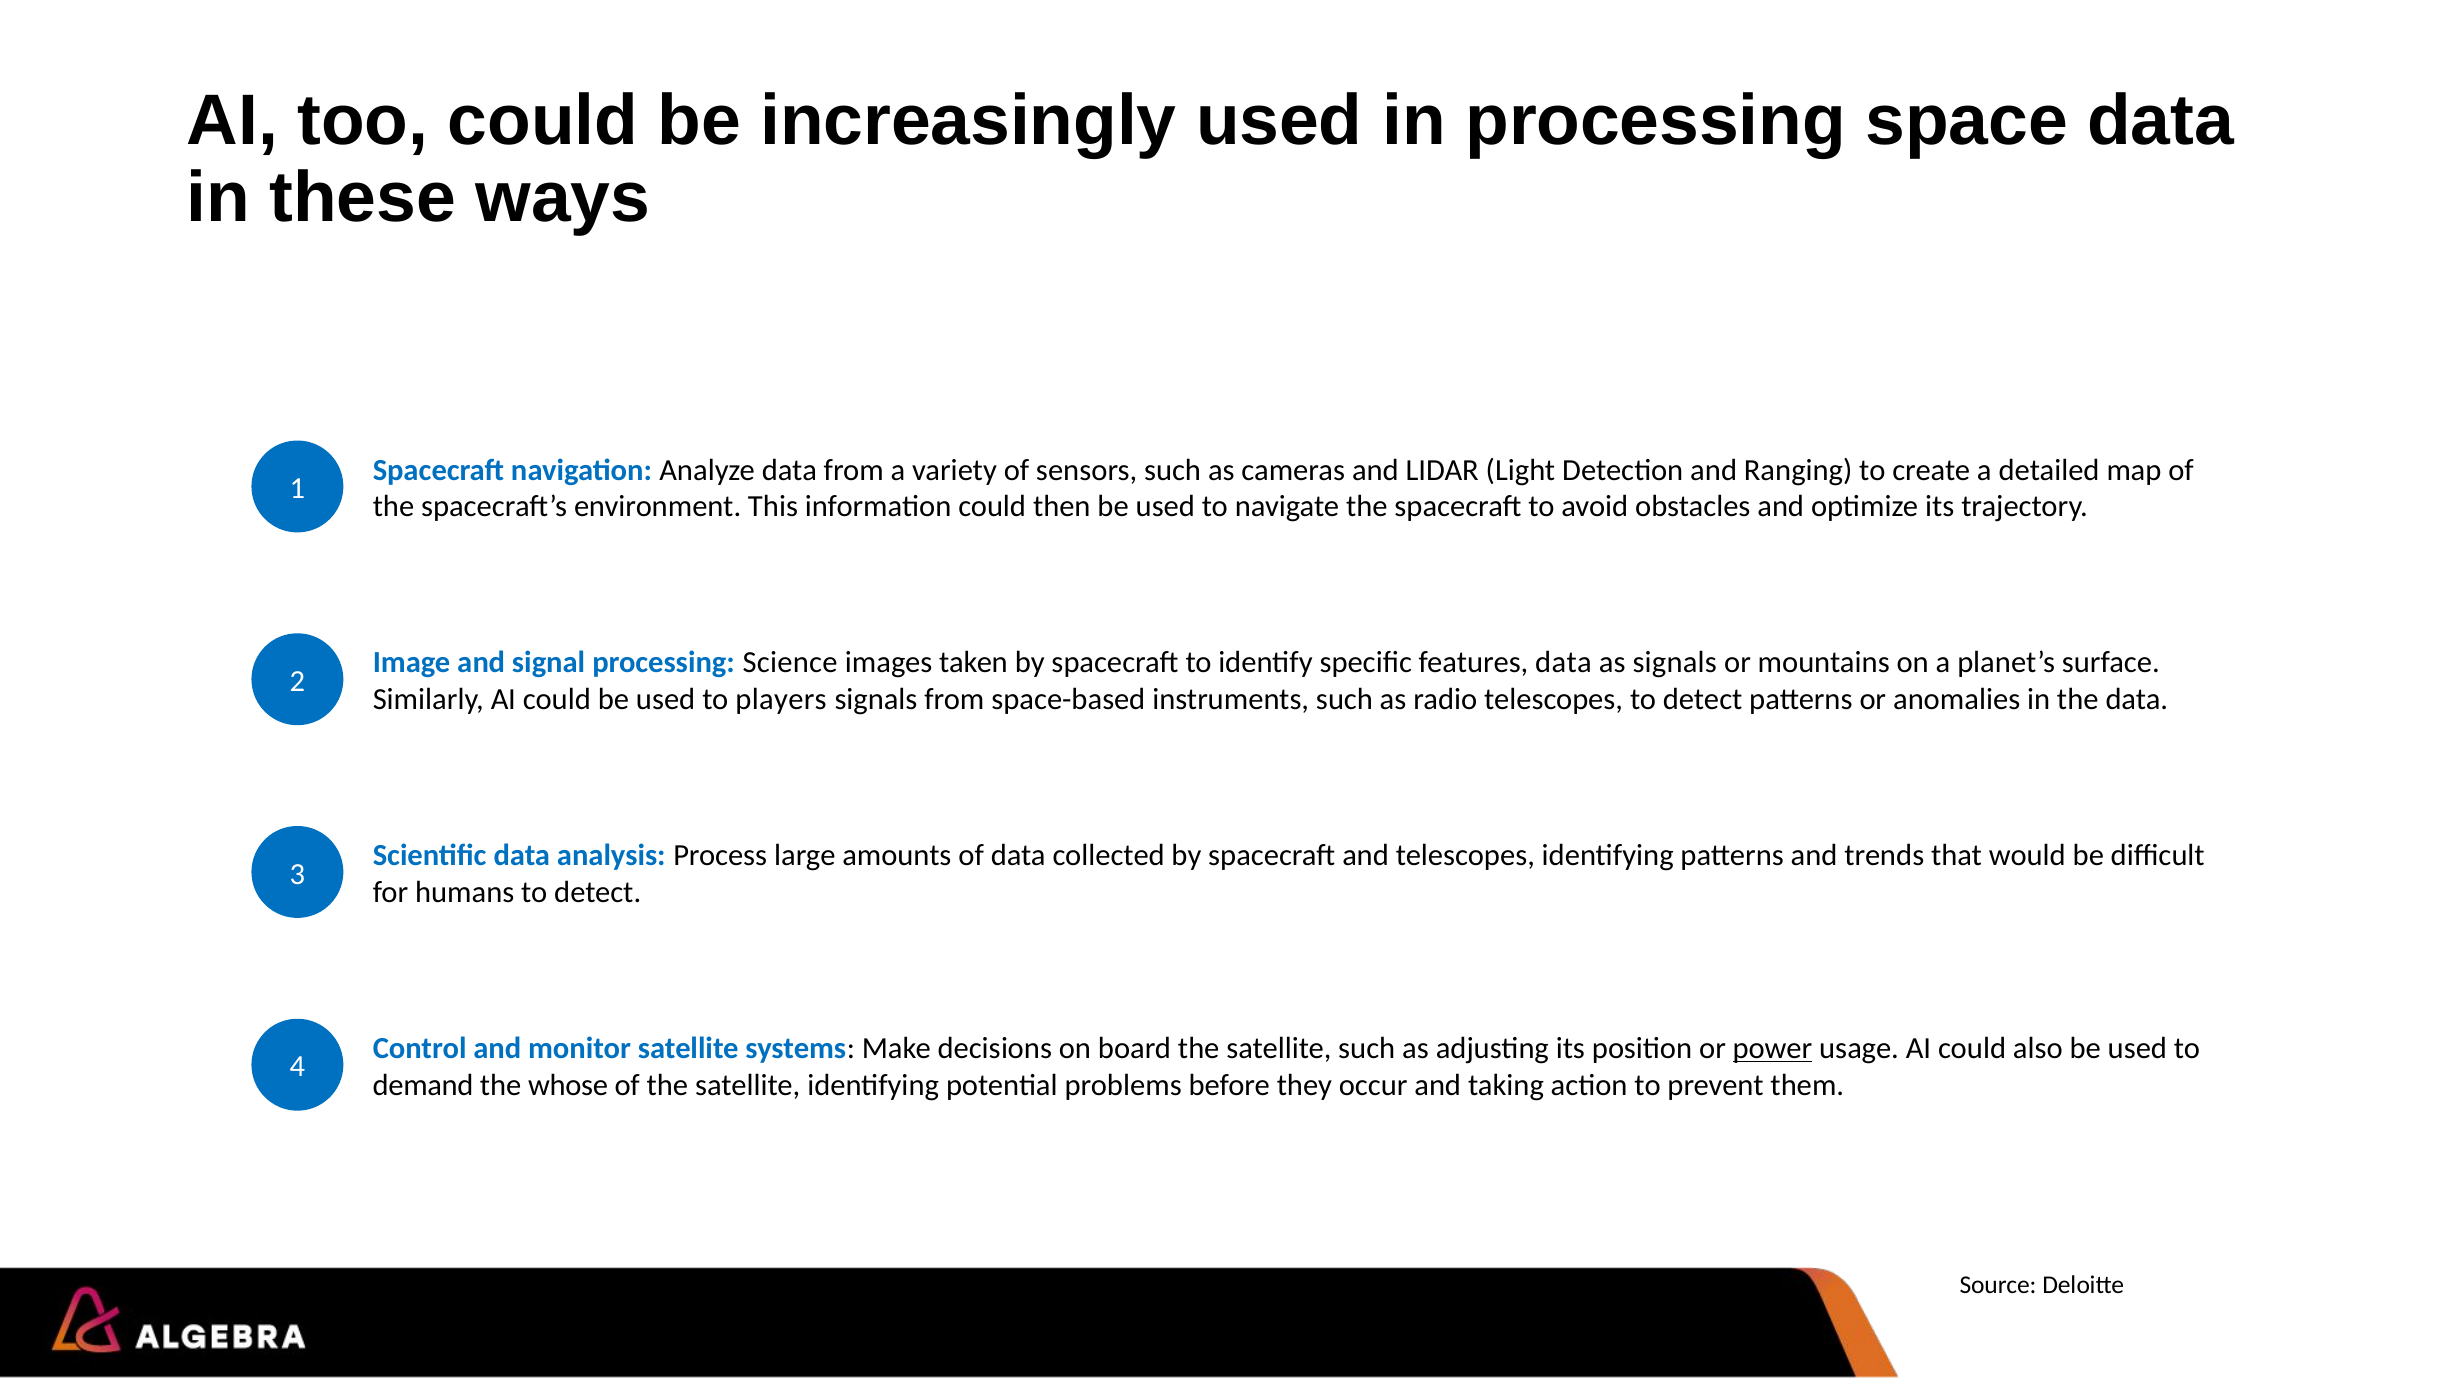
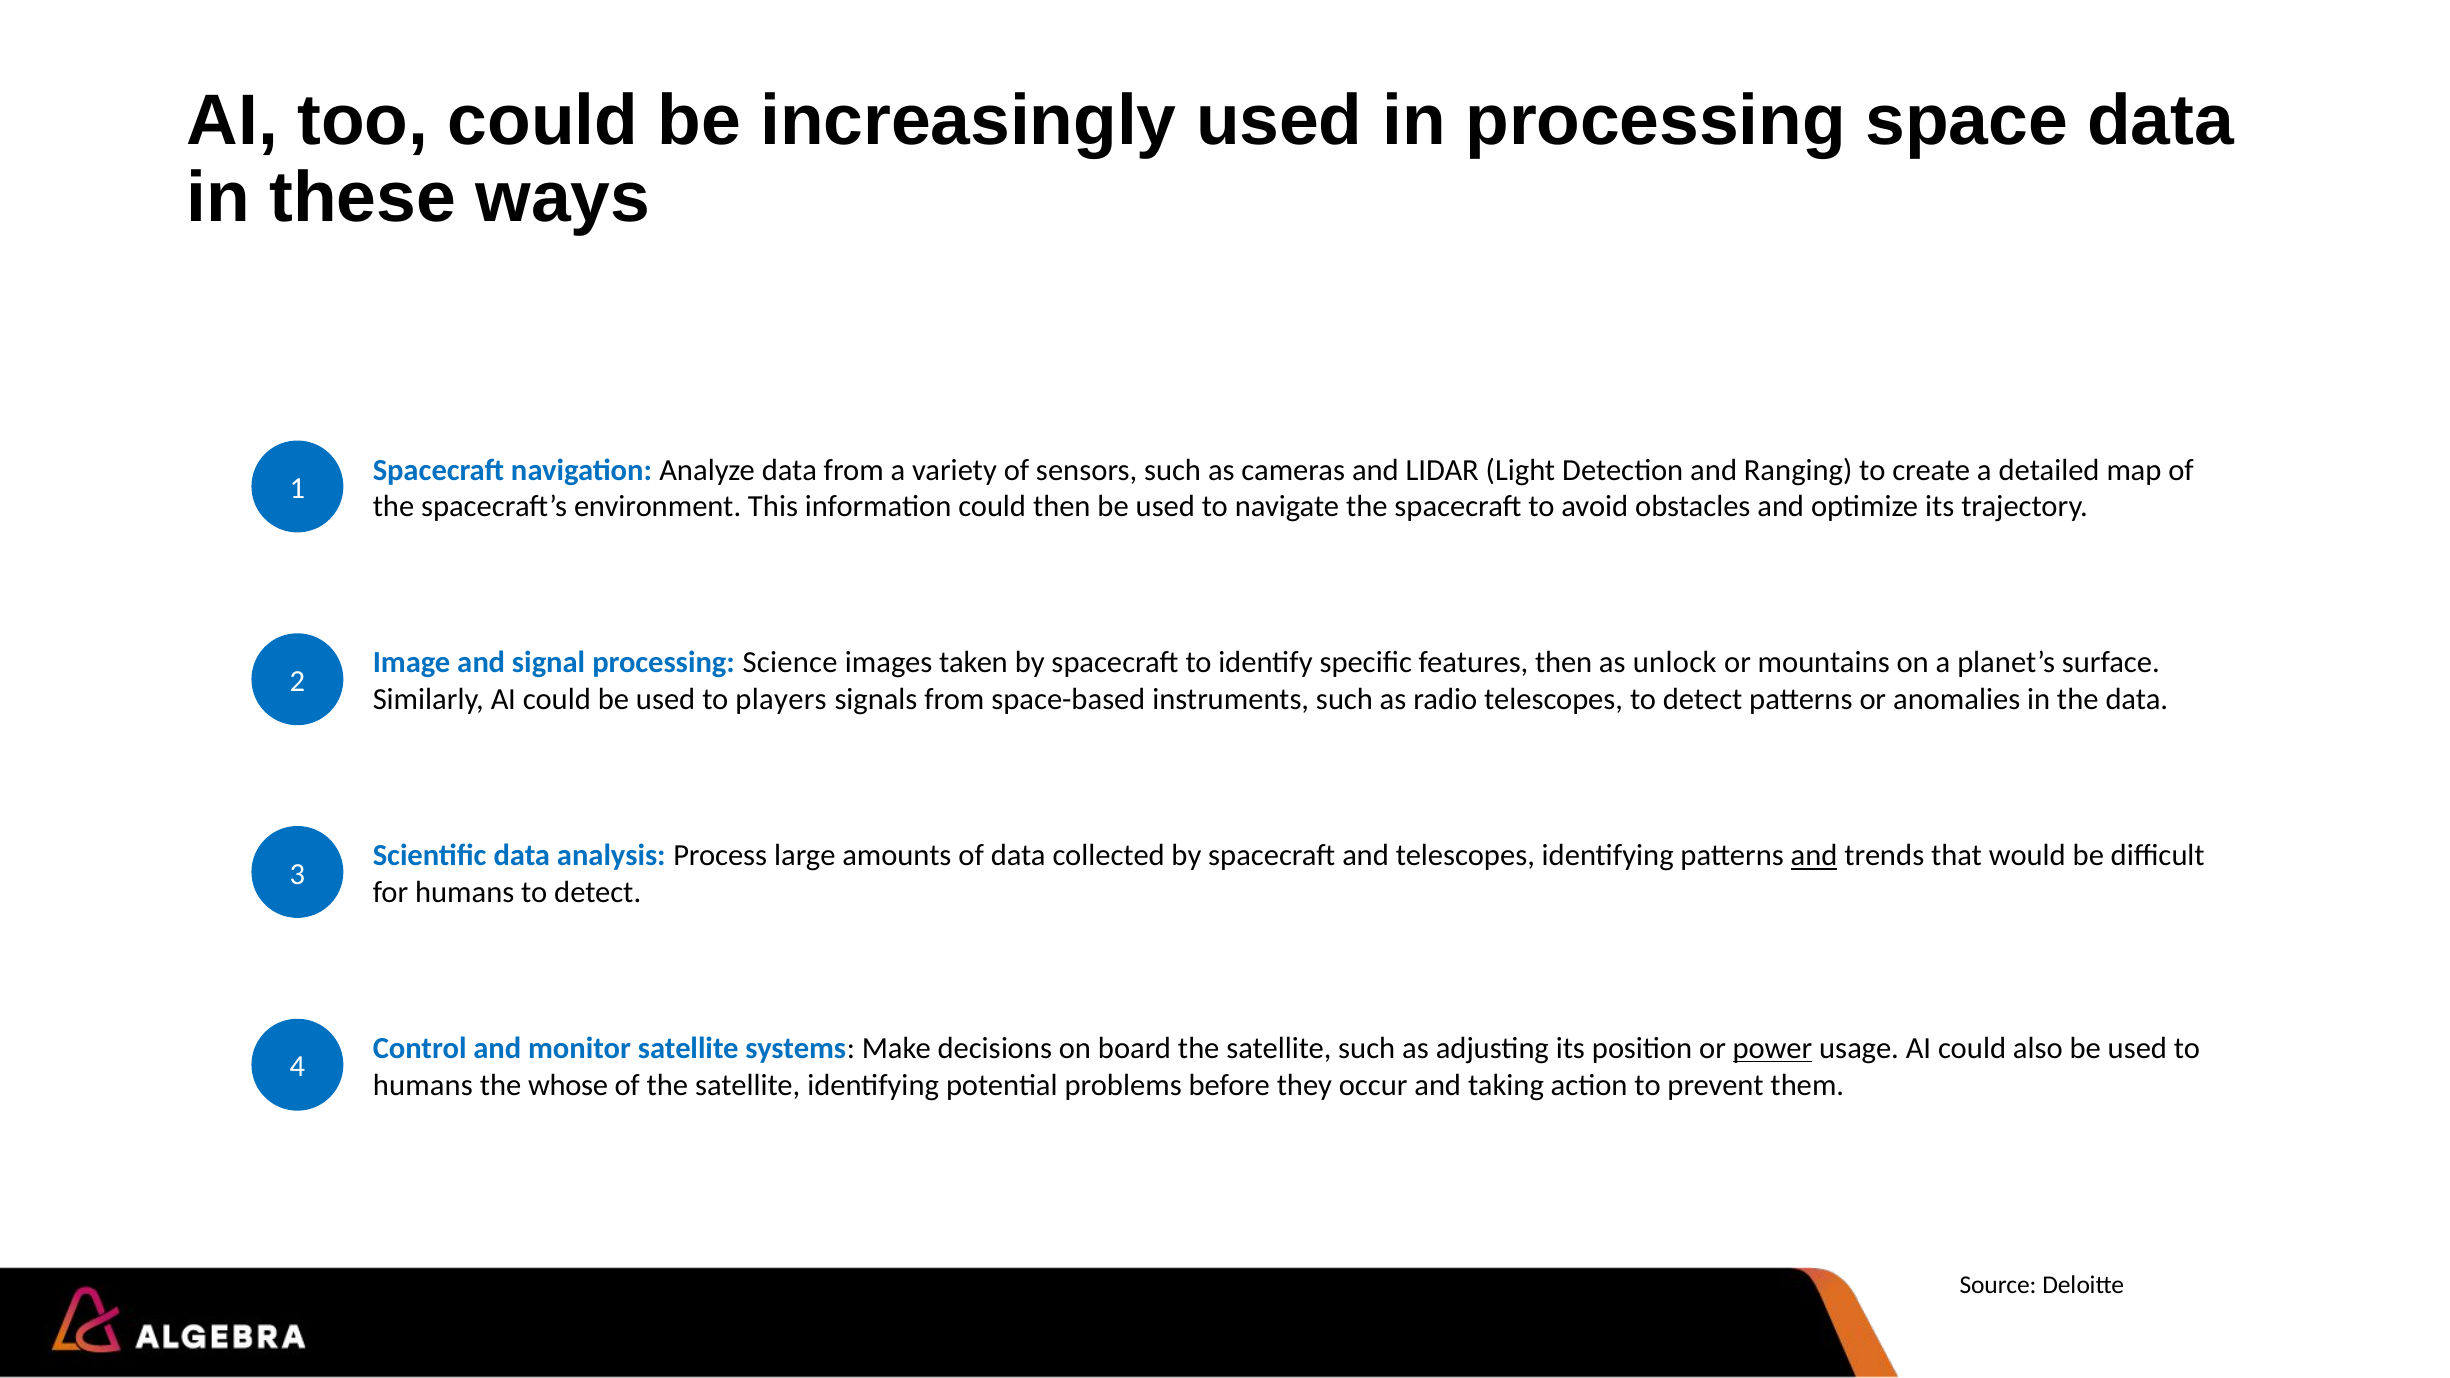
features data: data -> then (1564, 663)
as signals: signals -> unlock (1675, 663)
and underline: none -> present (1814, 856)
demand: demand -> humans (423, 1085)
